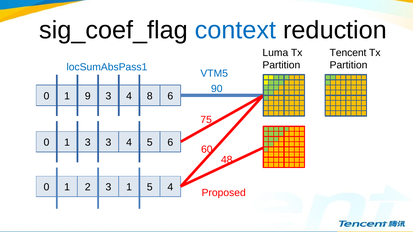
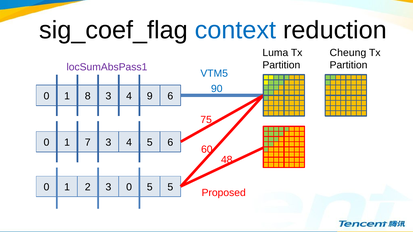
Tencent: Tencent -> Cheung (348, 53)
locSumAbsPass1 colour: blue -> purple (107, 67)
9: 9 -> 8 (88, 96)
8: 8 -> 9 (150, 96)
3: 3 -> 7 (88, 143)
1: 1 -> 0 (129, 187)
5 4: 4 -> 5 (170, 187)
